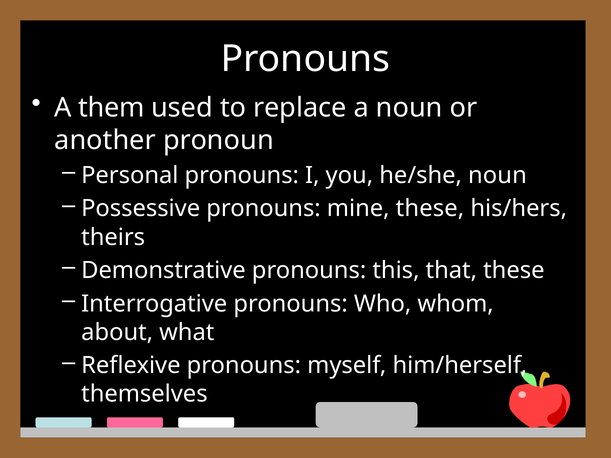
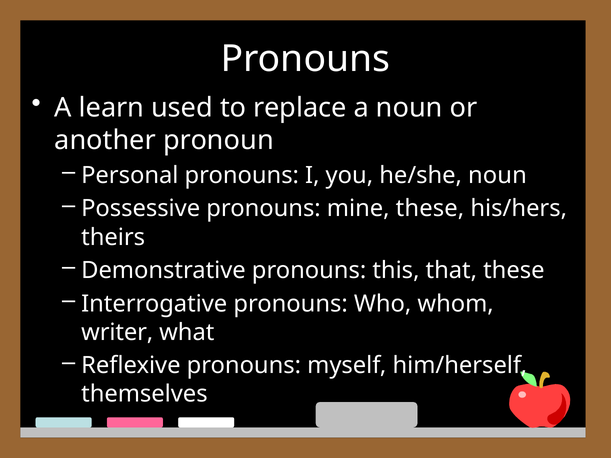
them: them -> learn (112, 108)
about: about -> writer (117, 332)
